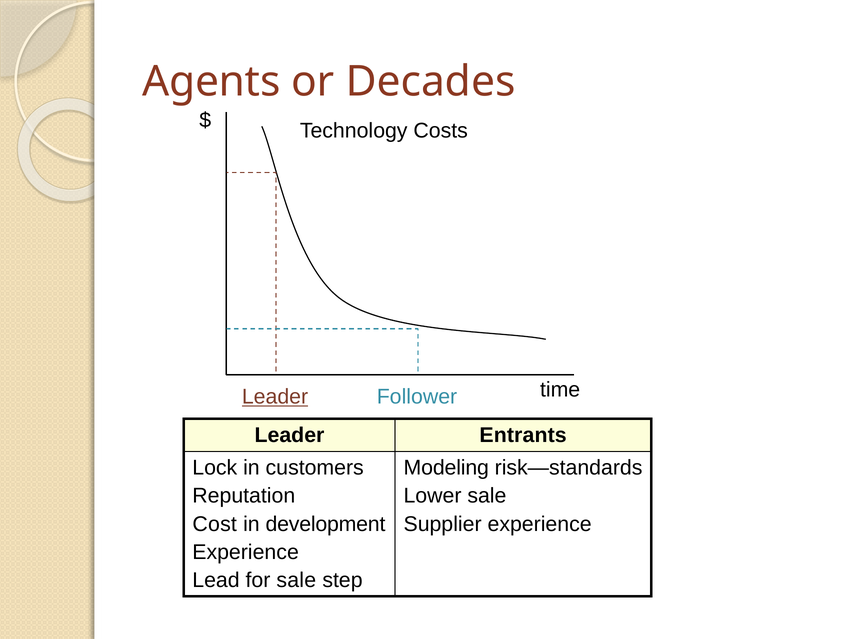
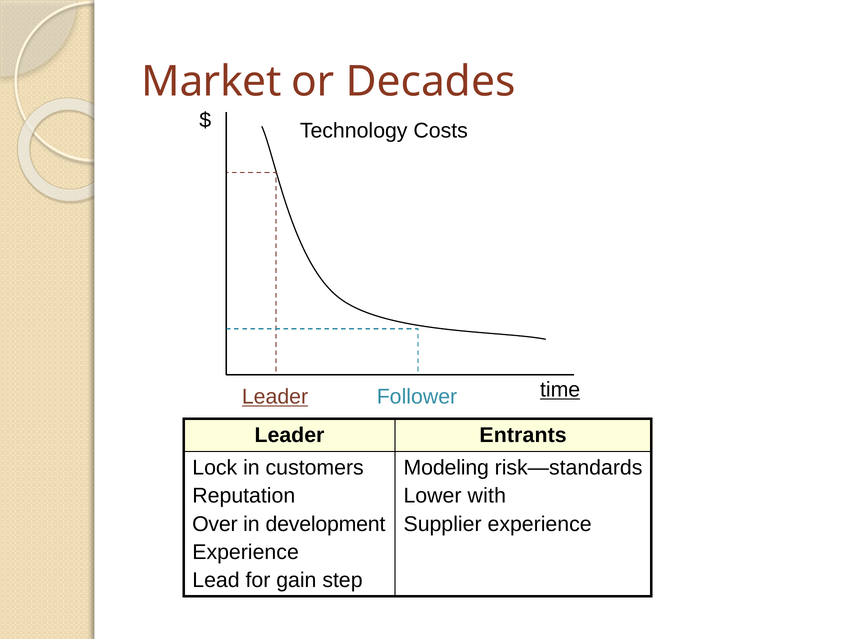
Agents: Agents -> Market (211, 82)
time underline: none -> present (560, 390)
Lower sale: sale -> with (487, 496)
Cost: Cost -> Over (215, 524)
for sale: sale -> gain (296, 580)
